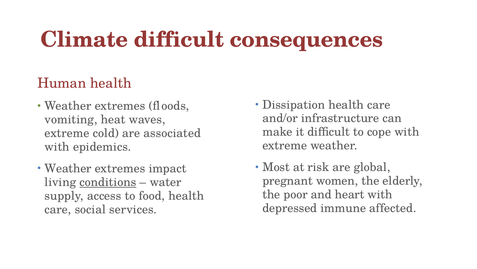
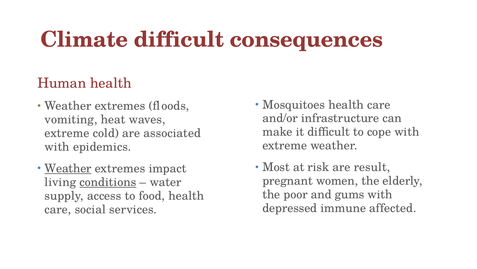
Dissipation: Dissipation -> Mosquitoes (294, 104)
global: global -> result (372, 167)
Weather underline: none -> present (68, 168)
heart: heart -> gums (350, 194)
